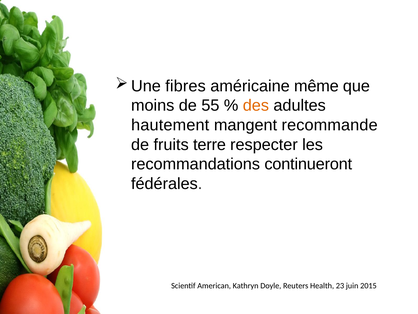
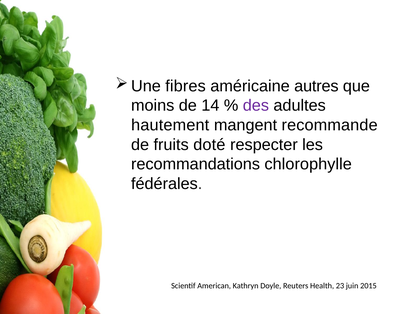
même: même -> autres (316, 86)
55: 55 -> 14 (210, 105)
des colour: orange -> purple (256, 105)
terre: terre -> doté (209, 144)
continueront: continueront -> chlorophylle (308, 164)
